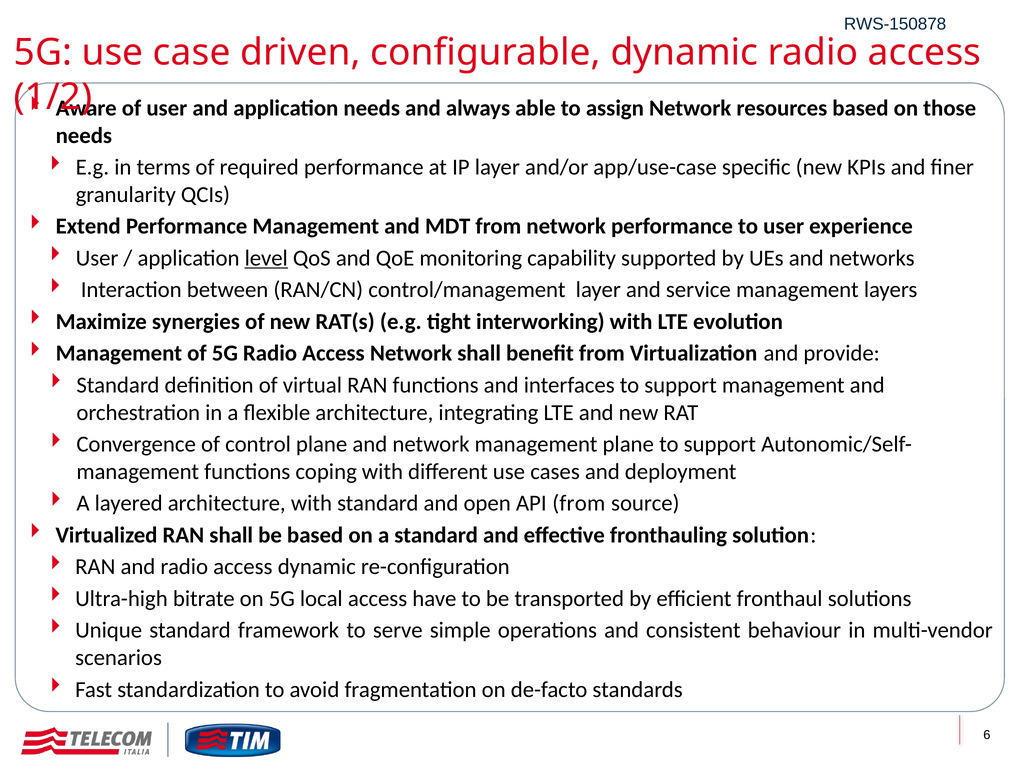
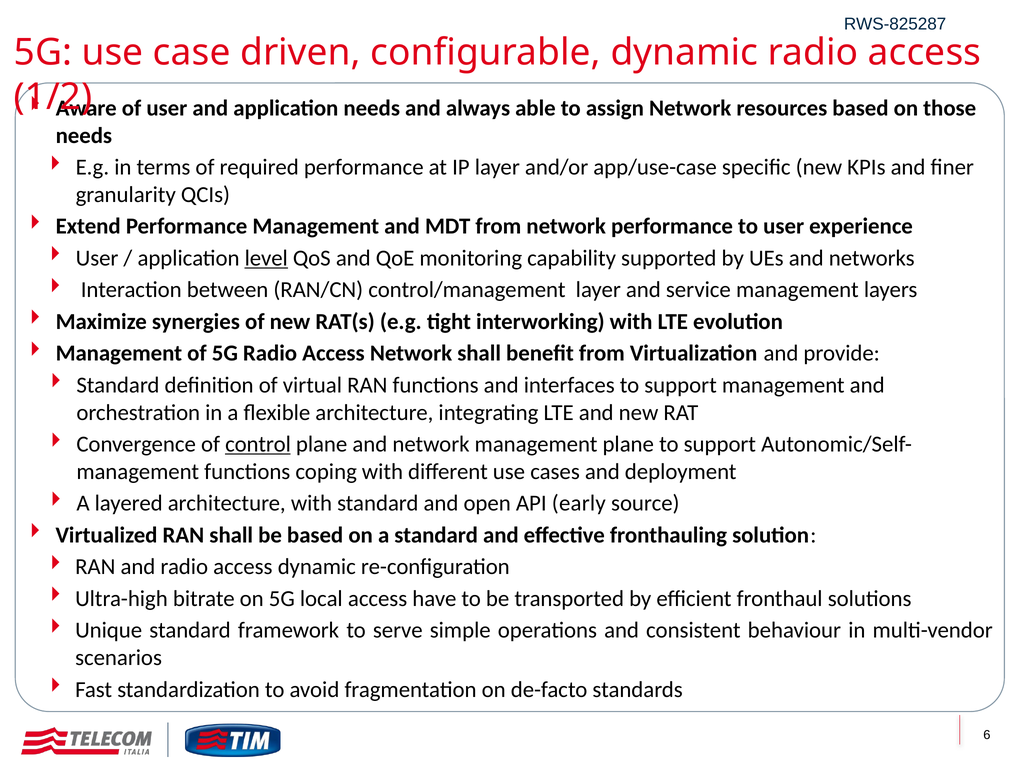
RWS-150878: RWS-150878 -> RWS-825287 (895, 24)
control underline: none -> present (258, 444)
API from: from -> early (579, 503)
